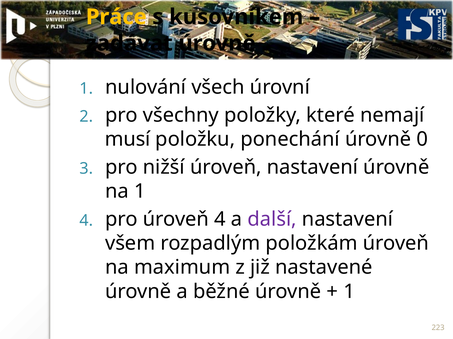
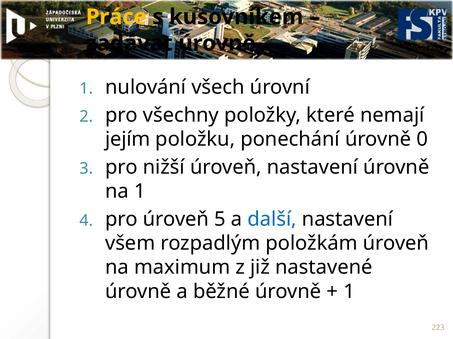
musí: musí -> jejím (128, 140)
úroveň 4: 4 -> 5 (220, 220)
další colour: purple -> blue (272, 220)
